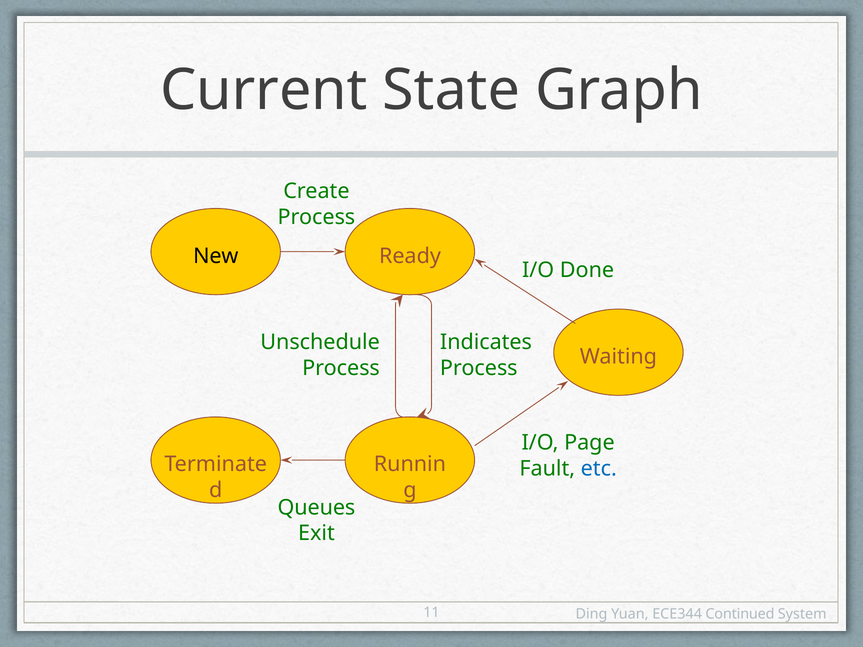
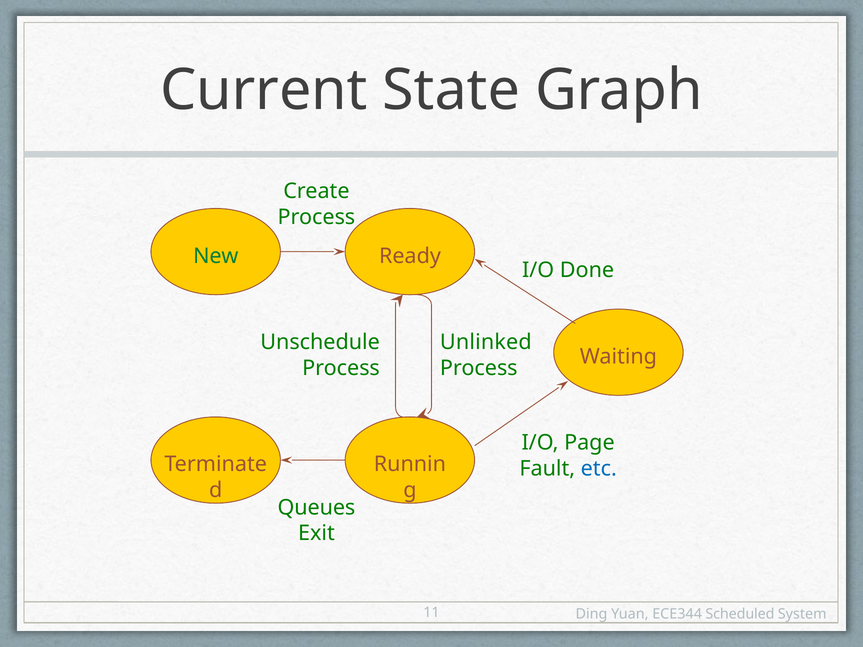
New colour: black -> green (216, 256)
Indicates: Indicates -> Unlinked (486, 342)
Continued: Continued -> Scheduled (740, 614)
